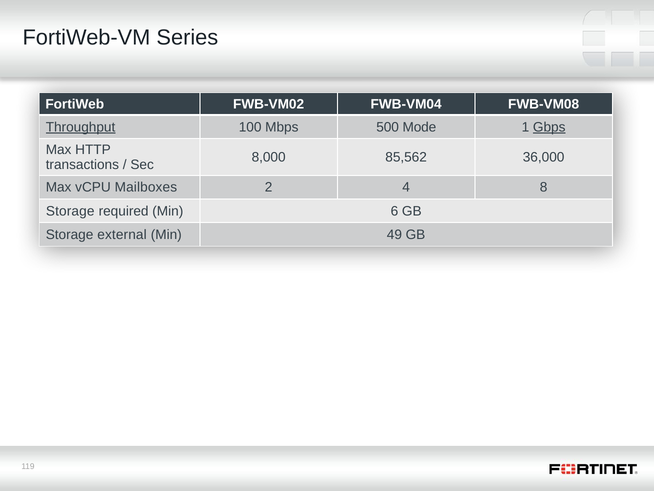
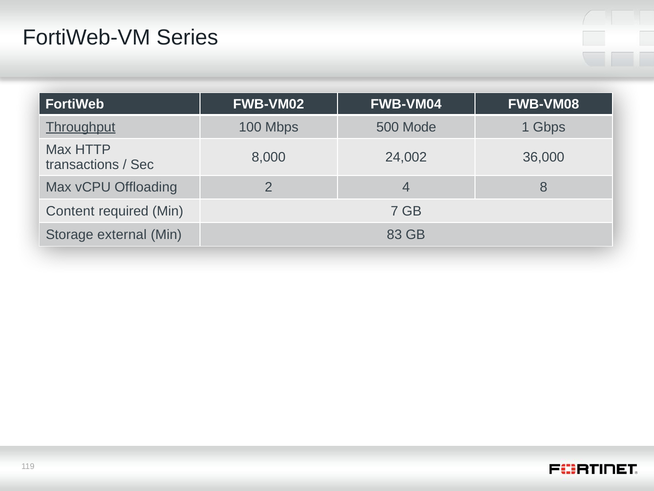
Gbps underline: present -> none (549, 127)
85,562: 85,562 -> 24,002 (406, 157)
Mailboxes: Mailboxes -> Offloading (146, 187)
Storage: Storage -> Content (70, 211)
6: 6 -> 7 (394, 211)
49: 49 -> 83 (394, 234)
